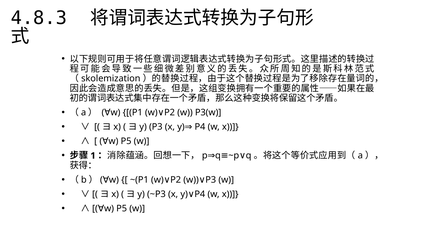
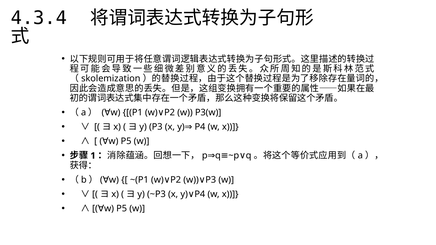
4.8.3: 4.8.3 -> 4.3.4 (39, 18)
